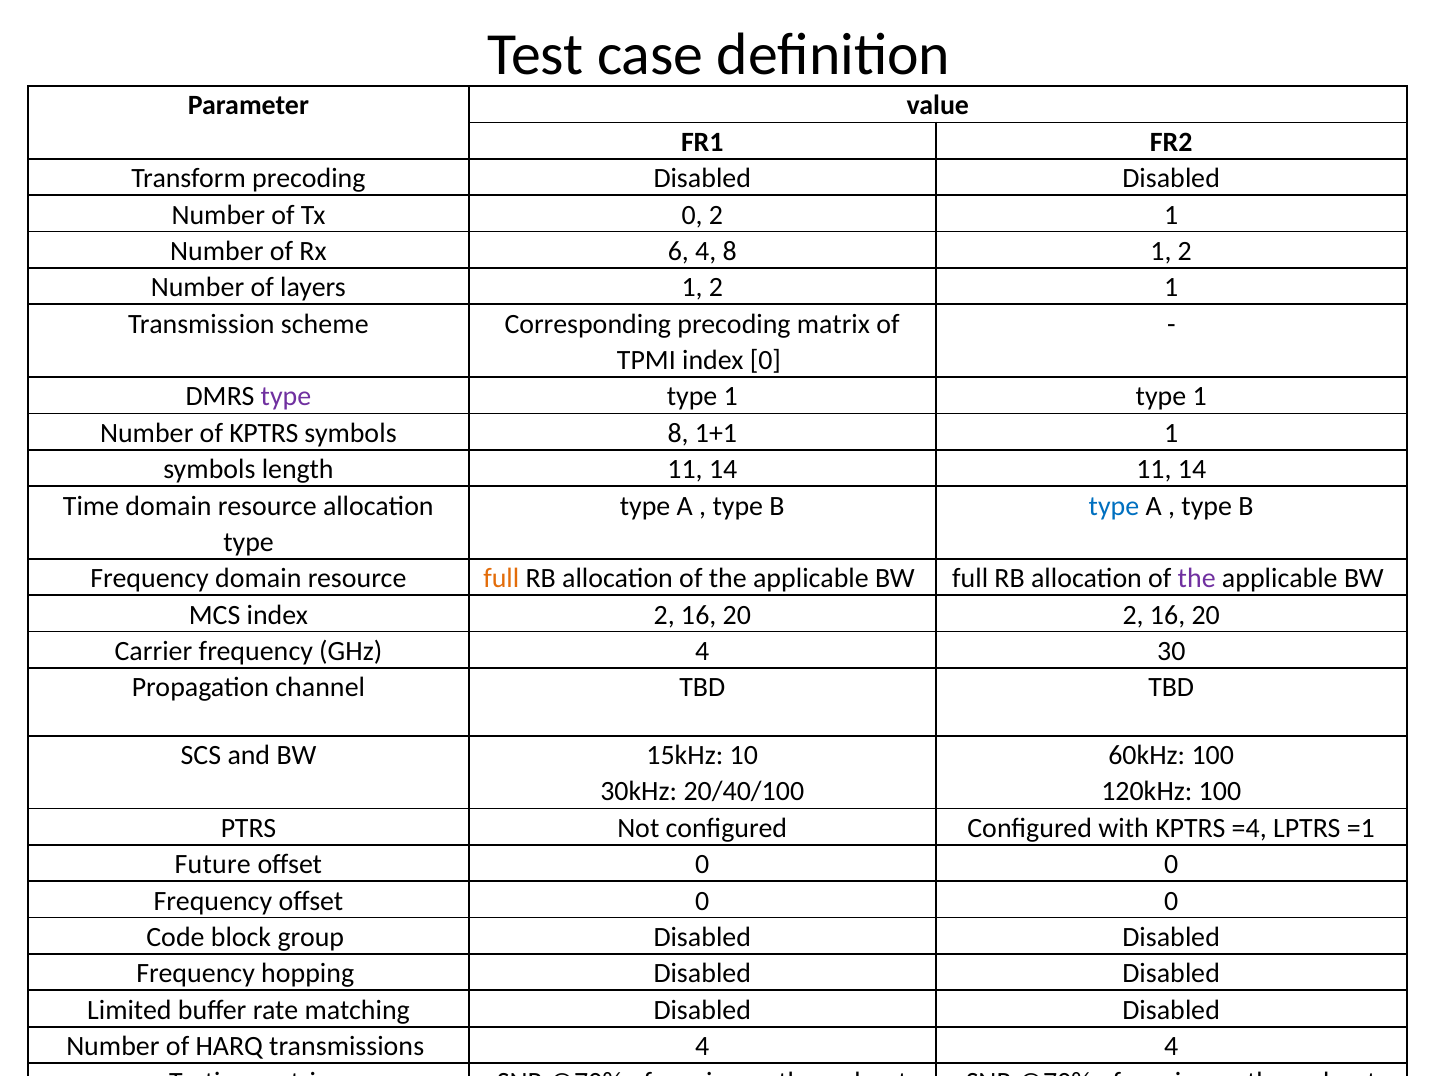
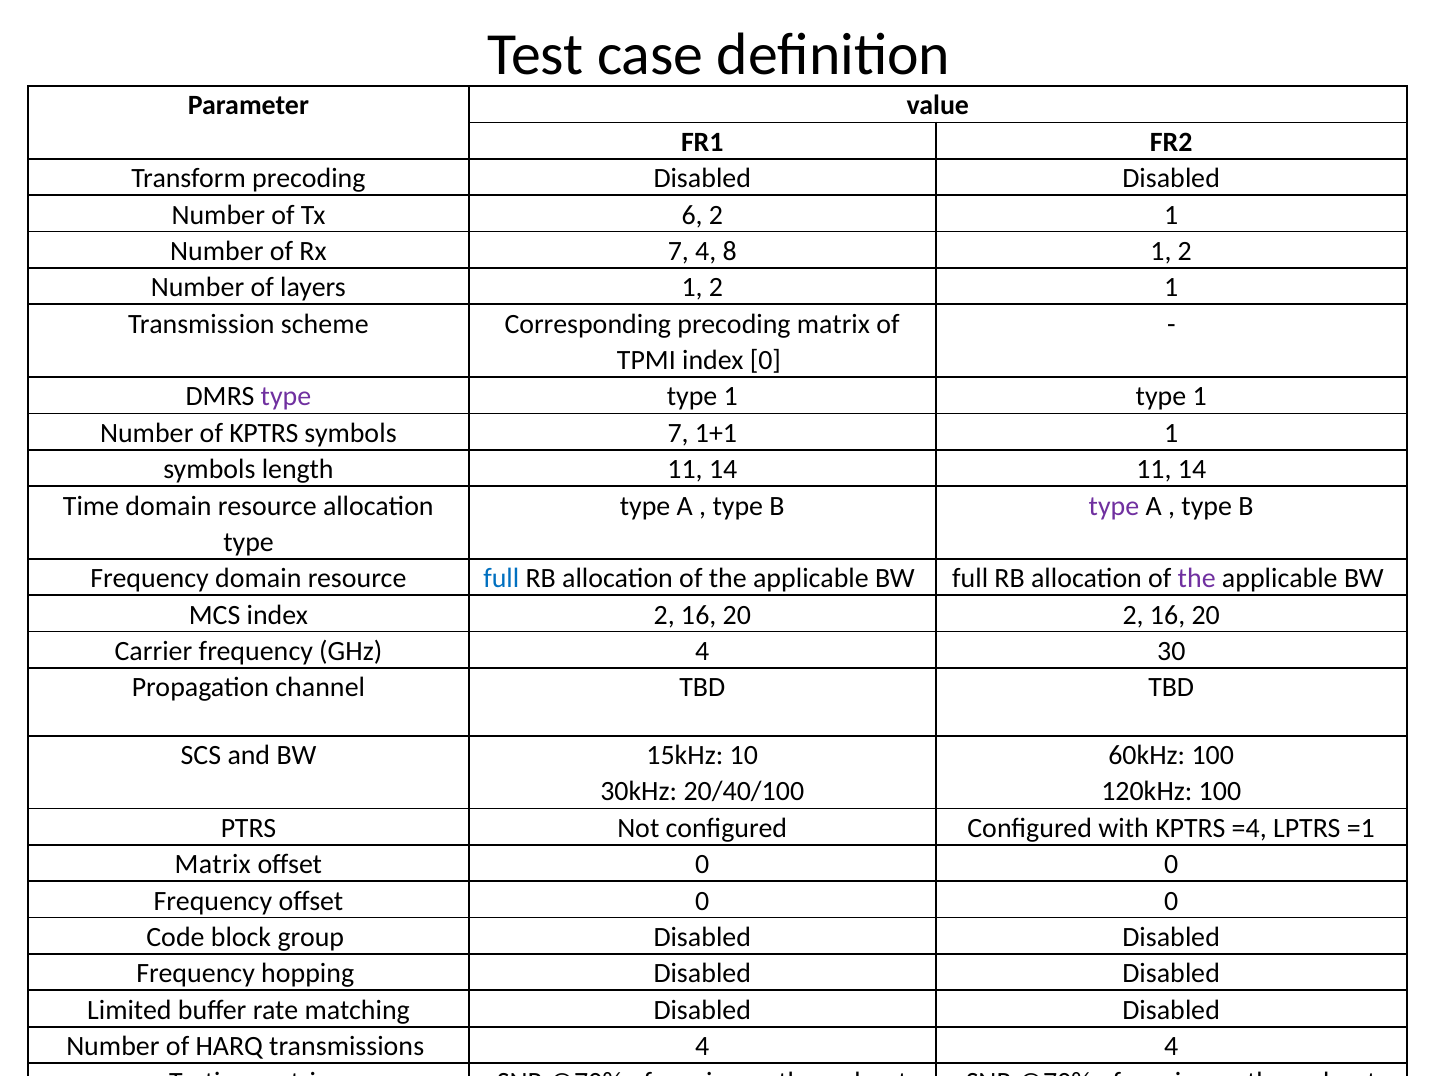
Tx 0: 0 -> 6 (692, 215)
Rx 6: 6 -> 7 (678, 251)
symbols 8: 8 -> 7 (678, 433)
type colour: blue -> purple (1114, 506)
full colour: orange -> blue (501, 579)
Future: Future -> Matrix (213, 865)
